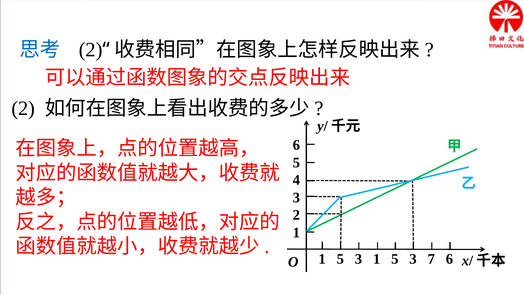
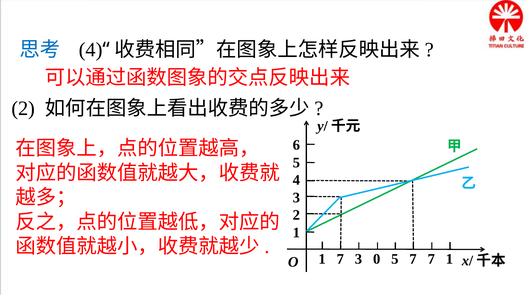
2: 2 -> 4 (91, 50)
5: 5 -> 7 (340, 259)
3 1: 1 -> 0 (377, 259)
3: 3 -> 7 (413, 259)
7 6: 6 -> 1 (449, 259)
